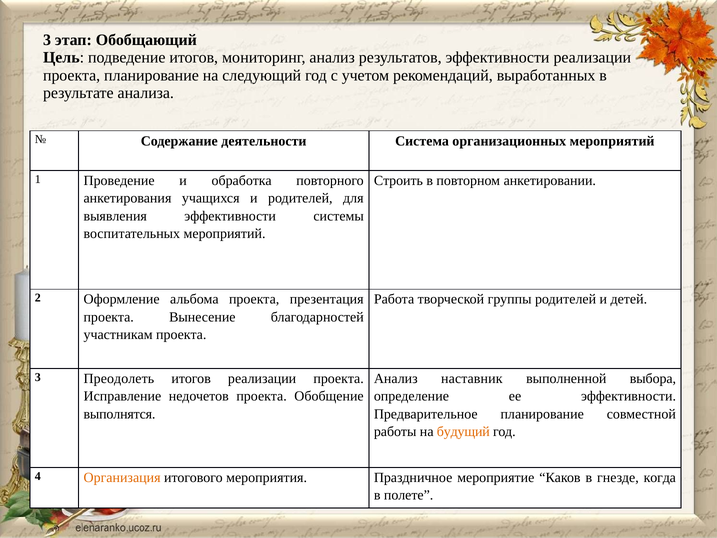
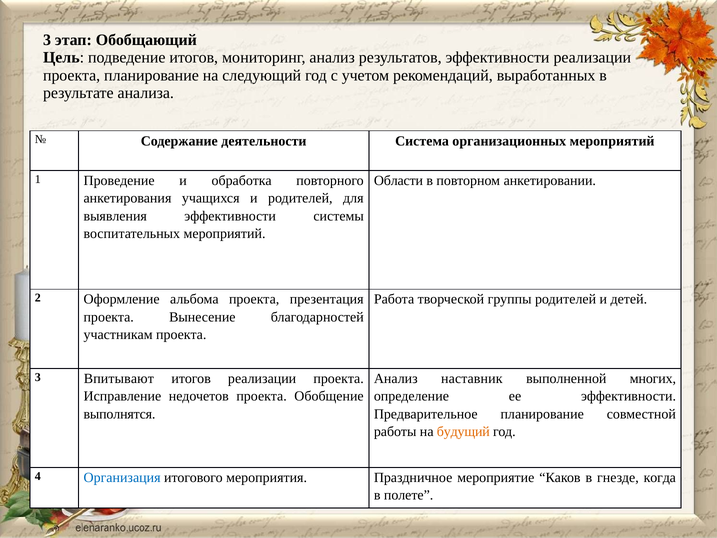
Строить: Строить -> Области (398, 180)
Преодолеть: Преодолеть -> Впитывают (119, 378)
выбора: выбора -> многих (653, 378)
Организация colour: orange -> blue (122, 477)
